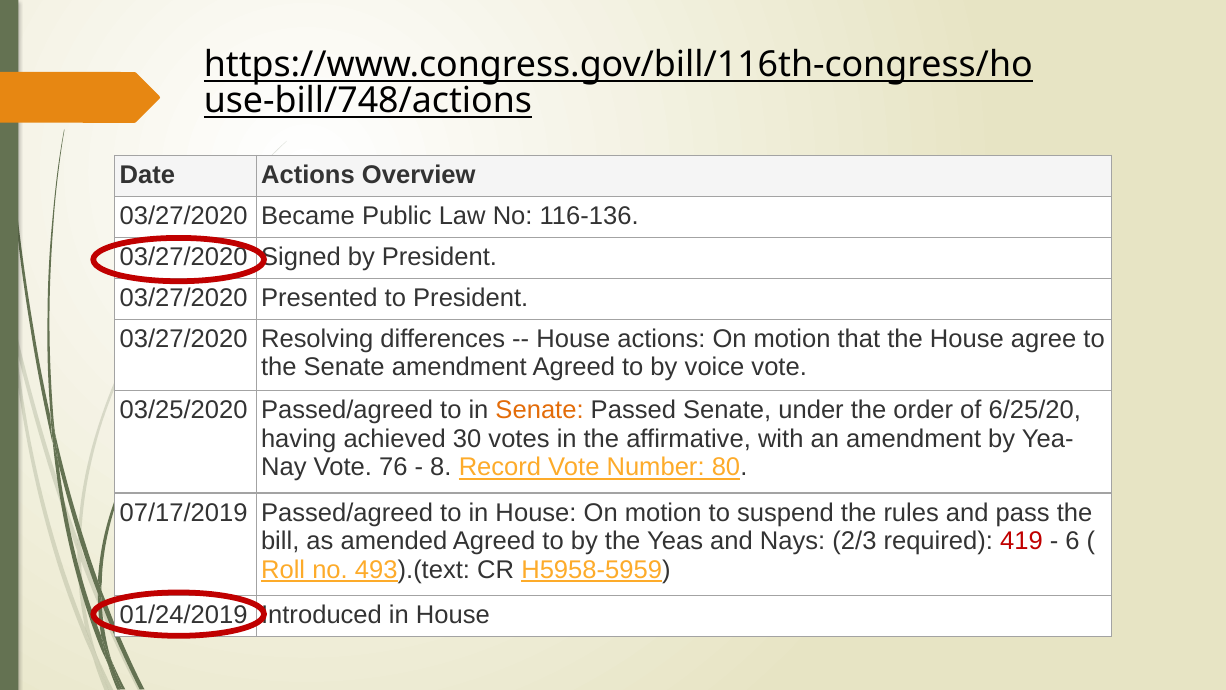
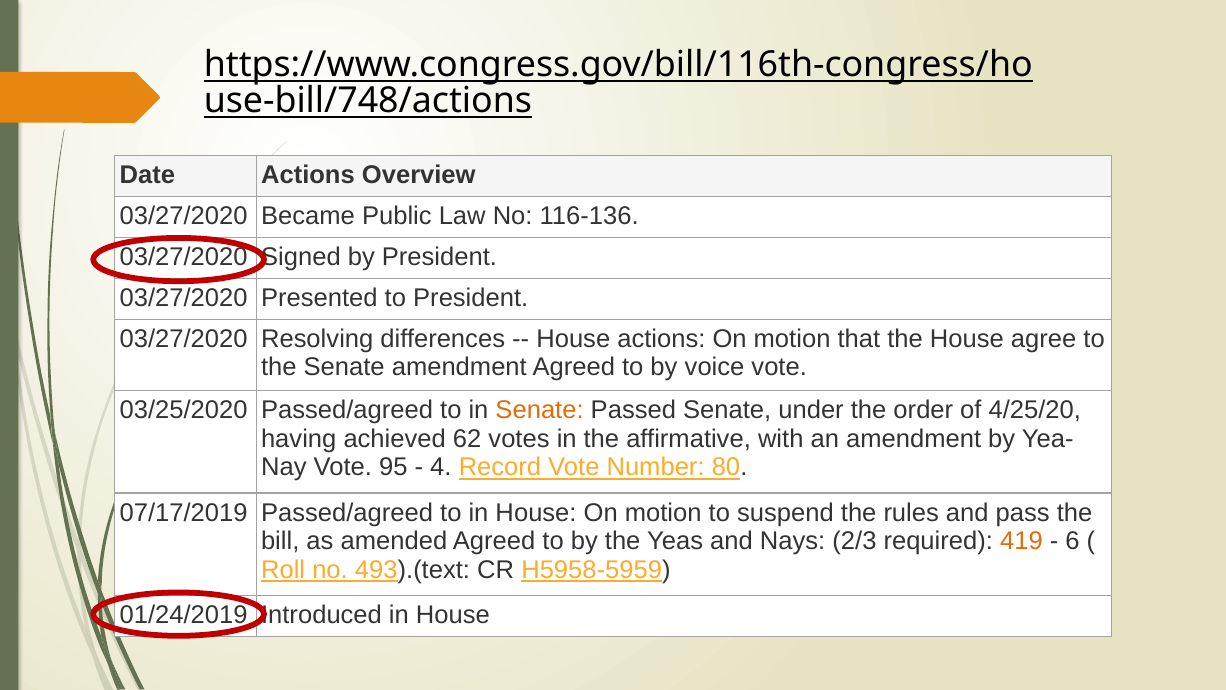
6/25/20: 6/25/20 -> 4/25/20 (1035, 410)
30: 30 -> 62 (467, 439)
76: 76 -> 95 (393, 467)
8: 8 -> 4 (441, 467)
419 colour: red -> orange (1021, 541)
